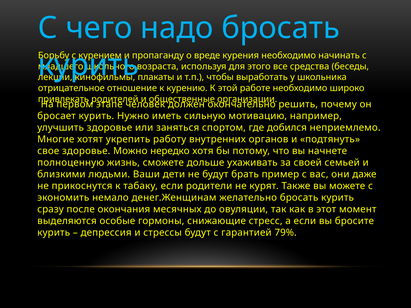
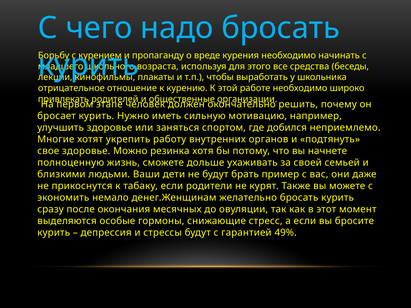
нередко: нередко -> резинка (170, 151)
79%: 79% -> 49% (286, 233)
